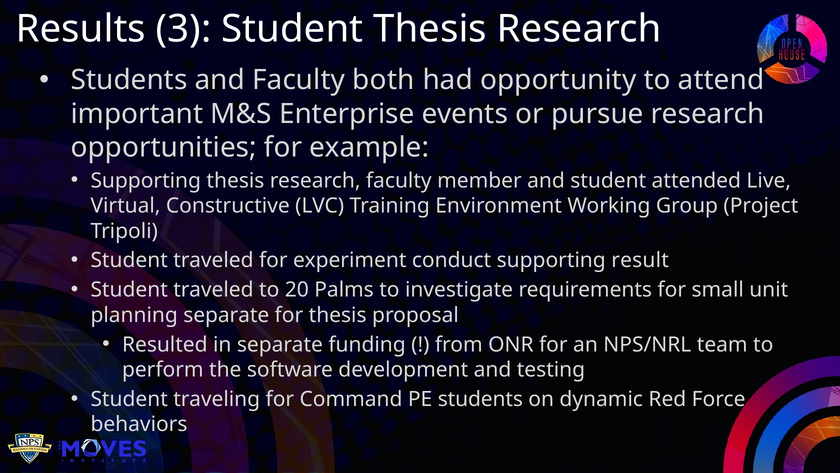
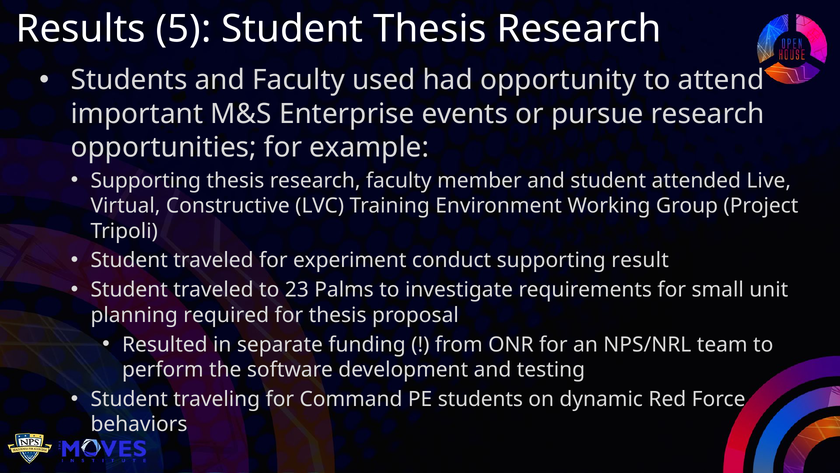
3: 3 -> 5 (184, 29)
both: both -> used (384, 80)
20: 20 -> 23 (297, 290)
planning separate: separate -> required (226, 315)
